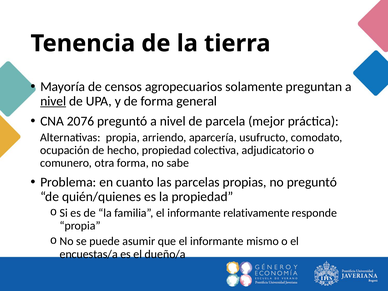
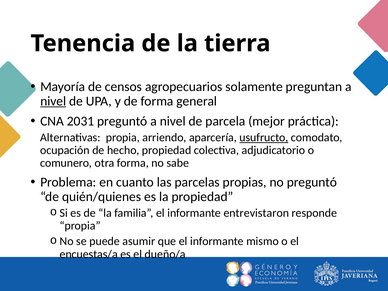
2076: 2076 -> 2031 (81, 121)
usufructo underline: none -> present (264, 137)
relativamente: relativamente -> entrevistaron (256, 213)
